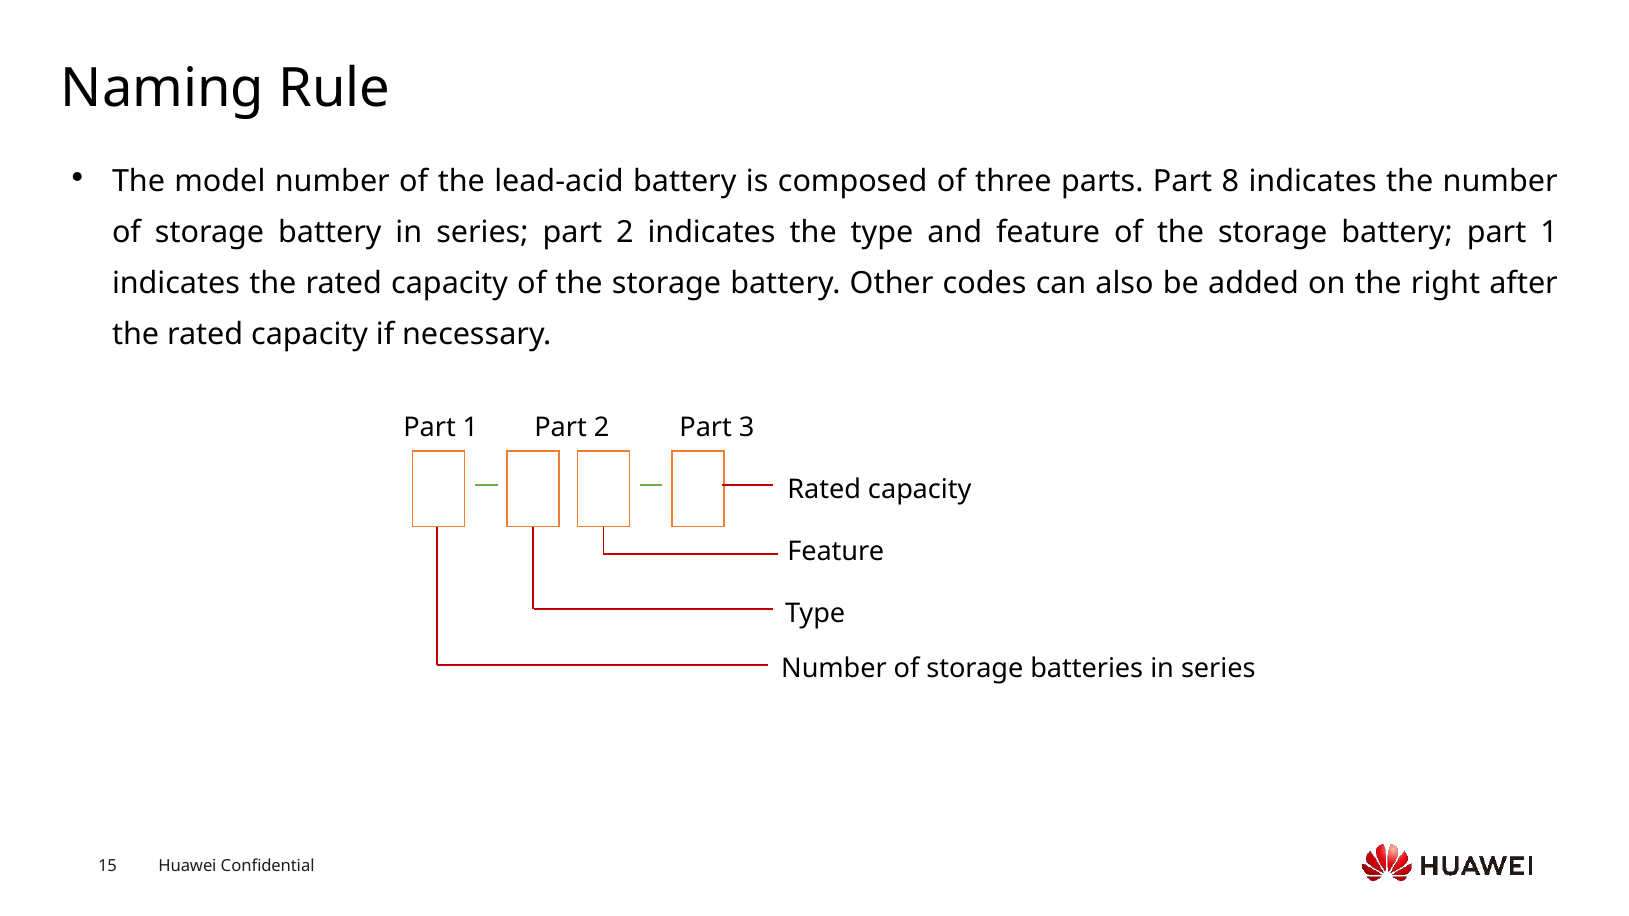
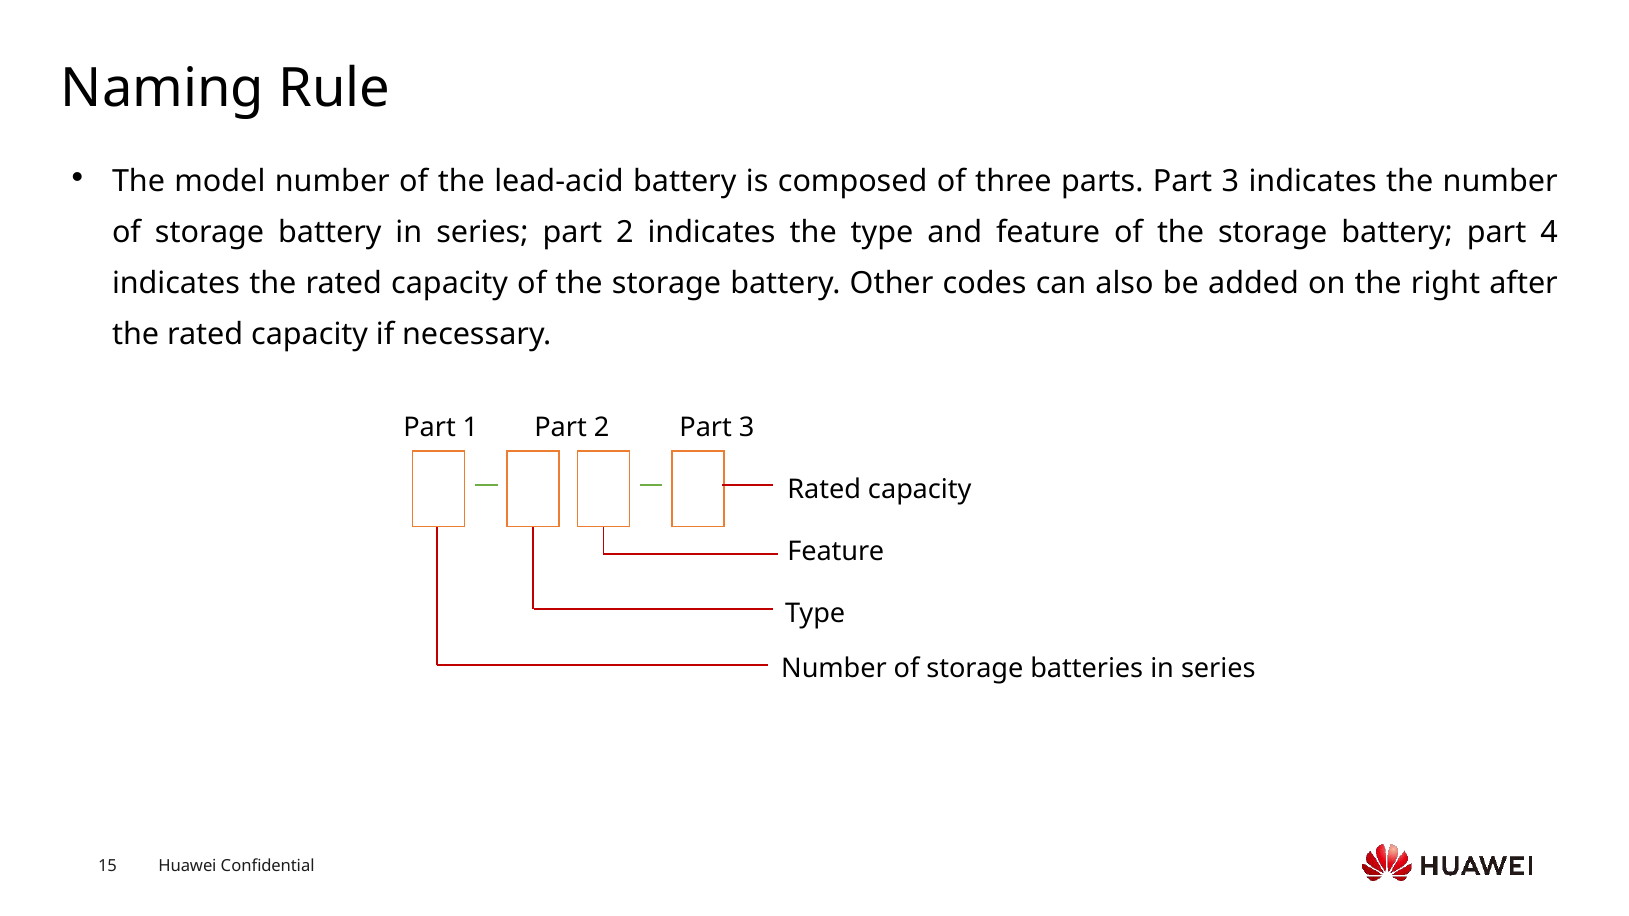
parts Part 8: 8 -> 3 (1230, 181)
battery part 1: 1 -> 4 (1549, 232)
